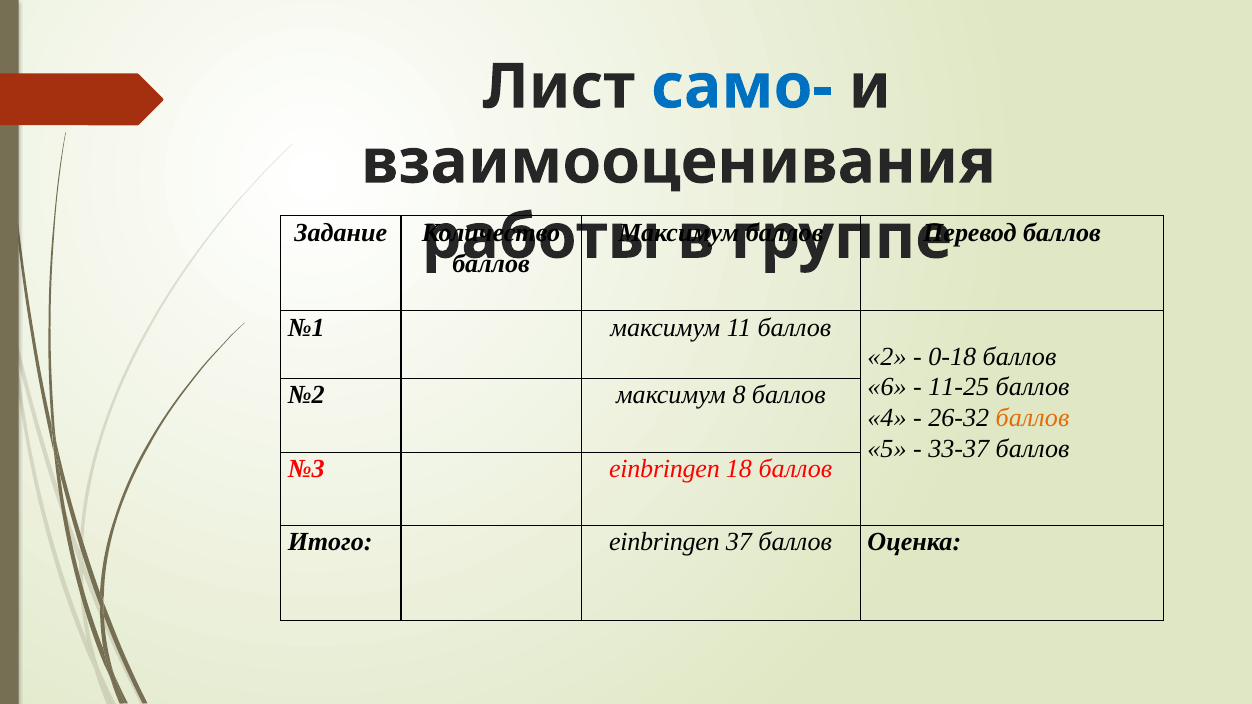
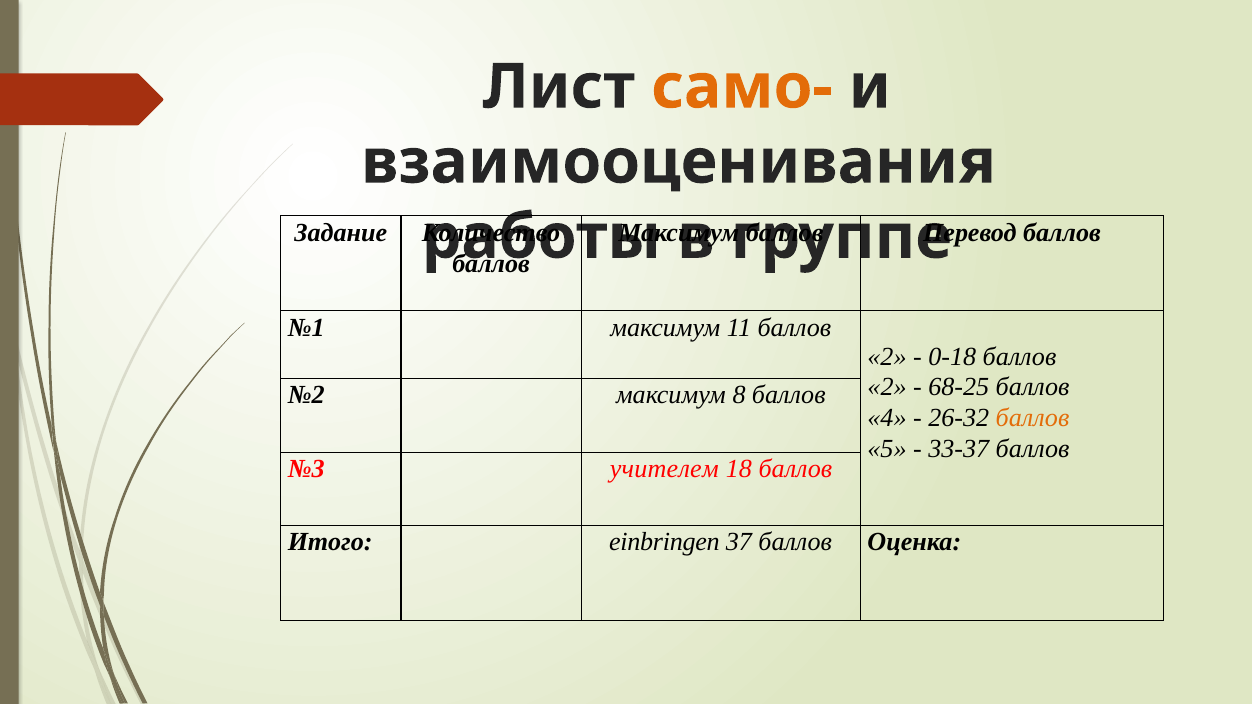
само- colour: blue -> orange (742, 87)
6: 6 -> 2 (887, 388)
11-25: 11-25 -> 68-25 (959, 388)
№3 einbringen: einbringen -> учителем (664, 469)
